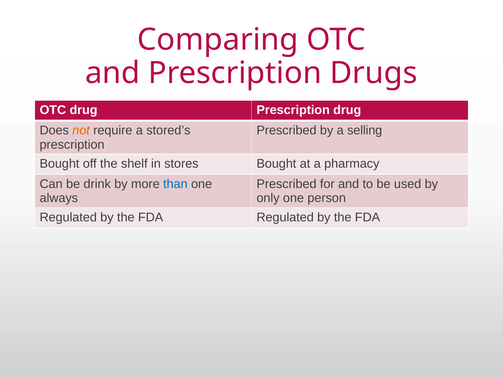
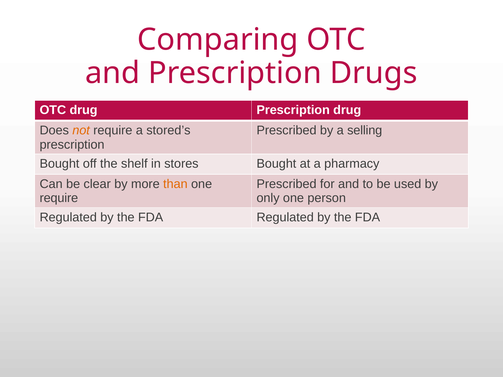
drink: drink -> clear (97, 184)
than colour: blue -> orange (175, 184)
always: always -> require (59, 198)
